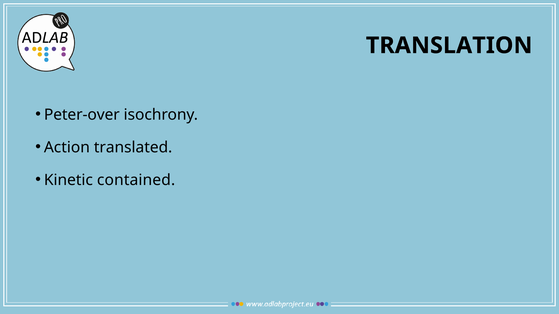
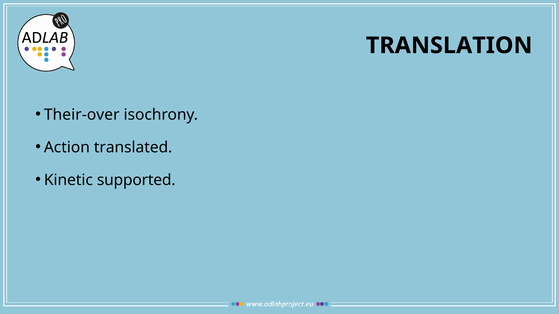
Peter-over: Peter-over -> Their-over (82, 115)
contained: contained -> supported (136, 180)
